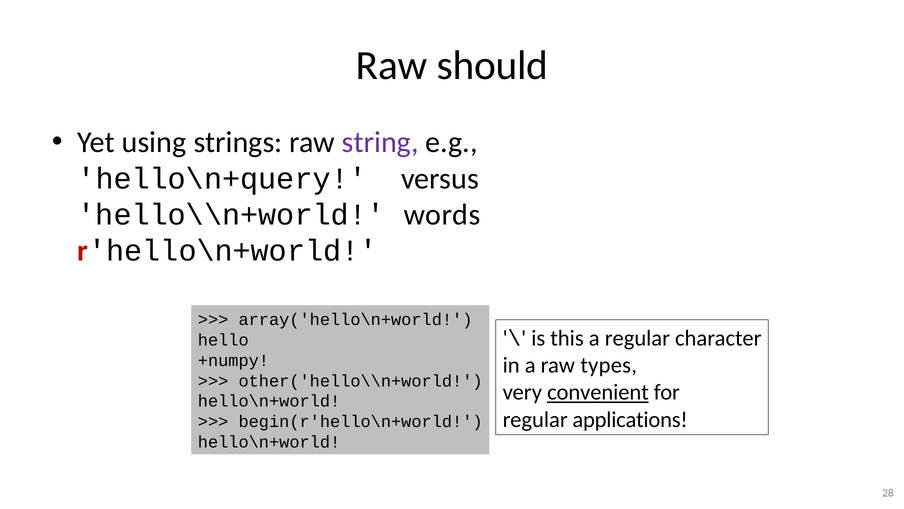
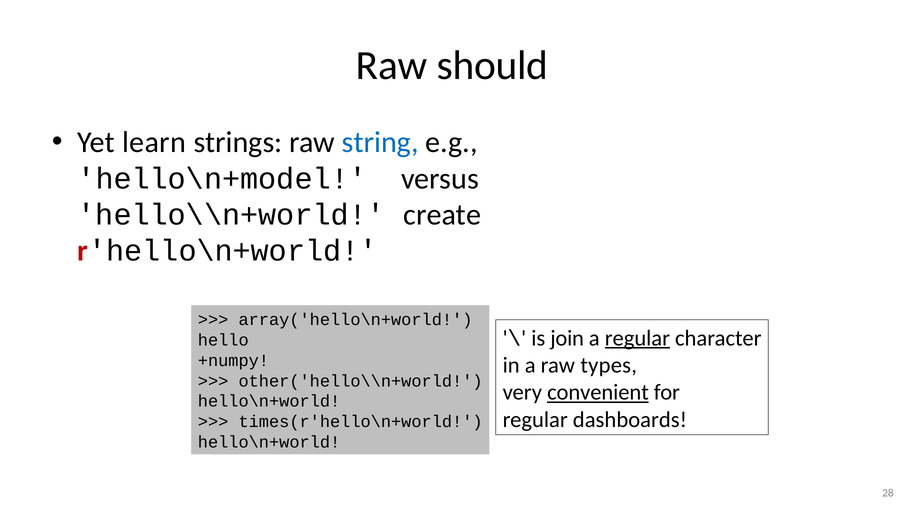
using: using -> learn (154, 142)
string colour: purple -> blue (380, 142)
hello\n+query: hello\n+query -> hello\n+model (222, 178)
words: words -> create (442, 215)
this: this -> join (567, 338)
regular underline: none -> present (637, 338)
applications: applications -> dashboards (630, 419)
begin(r'hello\n+world: begin(r'hello\n+world -> times(r'hello\n+world (361, 421)
